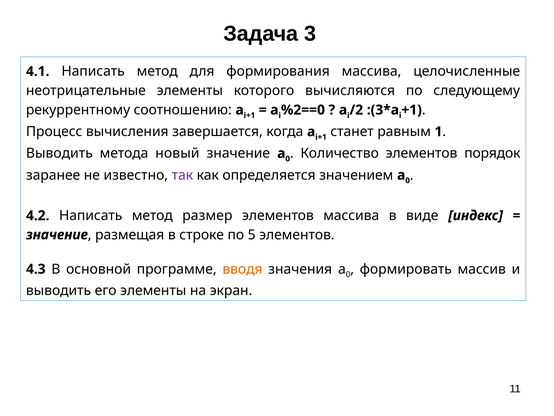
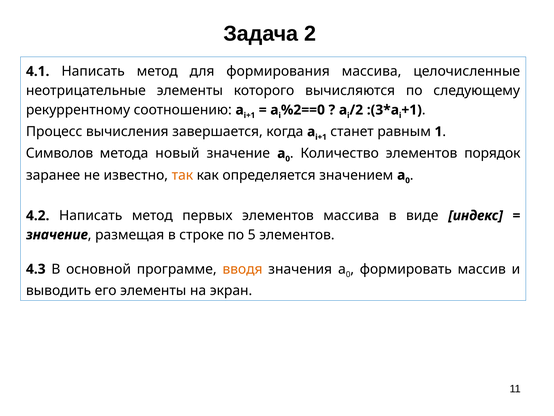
3: 3 -> 2 (310, 34)
Выводить: Выводить -> Символов (59, 153)
так colour: purple -> orange (182, 175)
размер: размер -> первых (207, 215)
